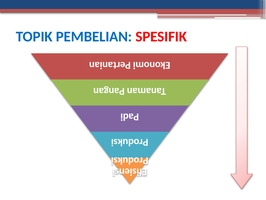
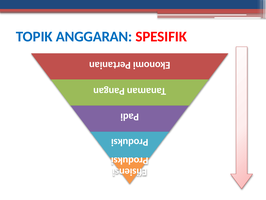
PEMBELIAN: PEMBELIAN -> ANGGARAN (94, 36)
